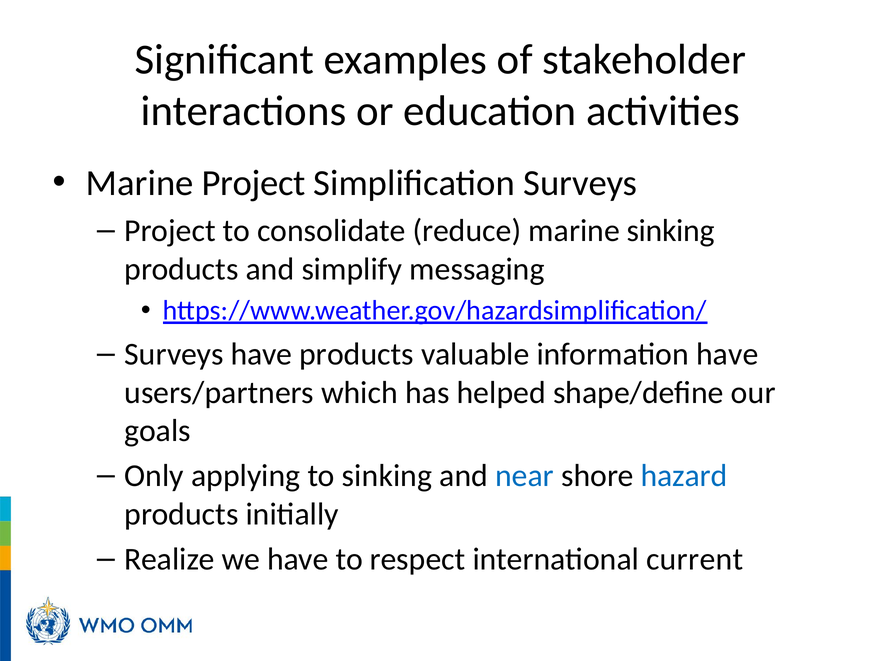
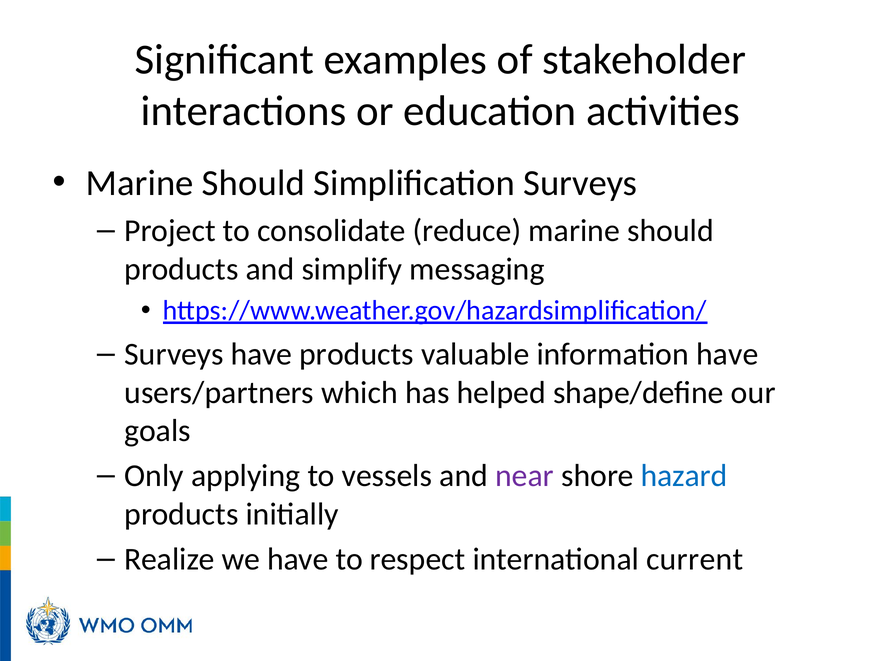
Project: Project -> Should (253, 183)
reduce marine sinking: sinking -> should (670, 231)
to sinking: sinking -> vessels (387, 476)
near colour: blue -> purple (525, 476)
